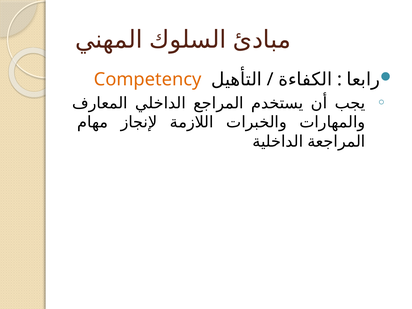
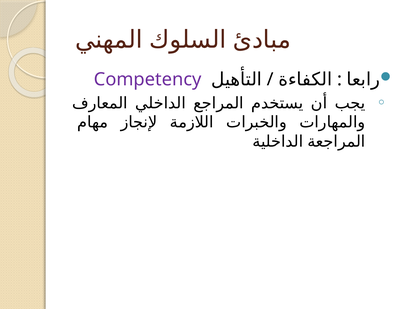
Competency colour: orange -> purple (148, 80)
